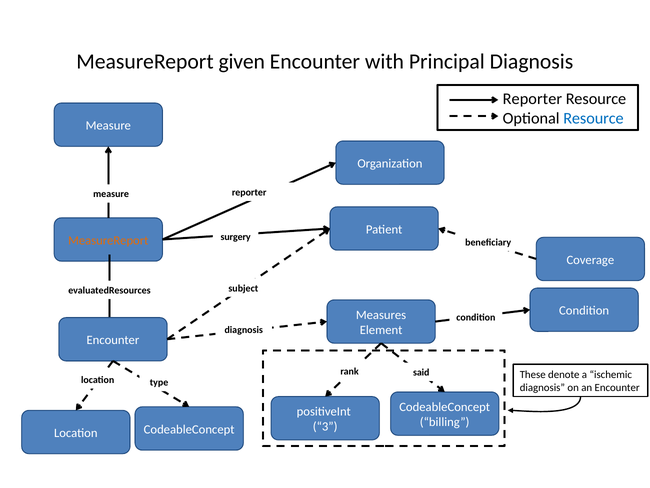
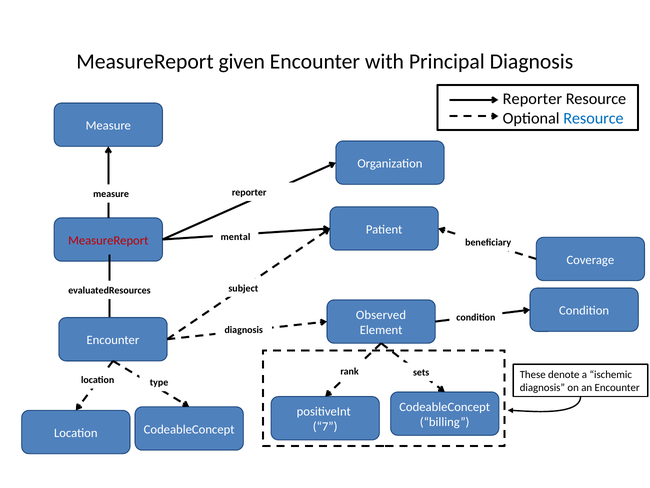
surgery: surgery -> mental (235, 237)
MeasureReport colour: orange -> red (108, 240)
Measures: Measures -> Observed (381, 315)
said: said -> sets (421, 372)
3: 3 -> 7 (325, 426)
